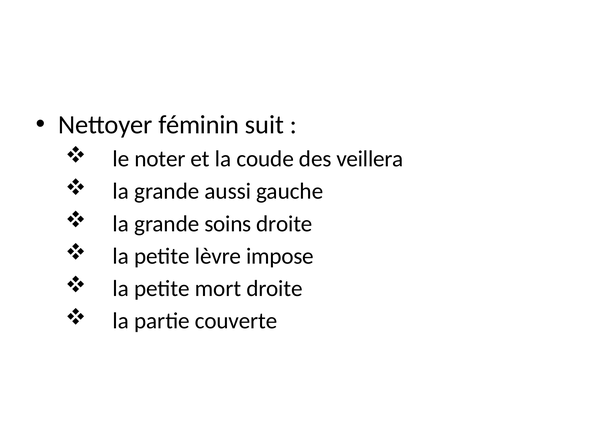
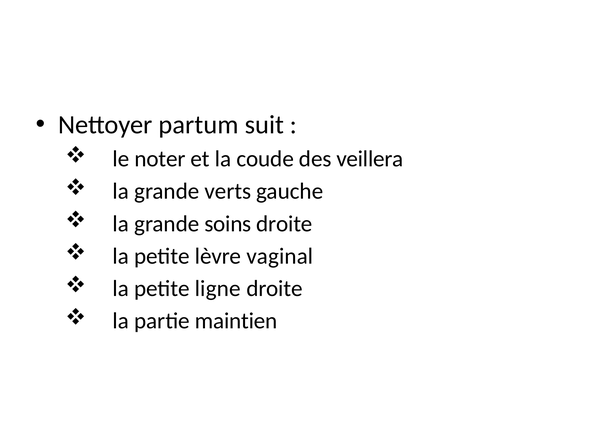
féminin: féminin -> partum (199, 125)
aussi: aussi -> verts (228, 191)
impose: impose -> vaginal (280, 256)
mort: mort -> ligne (218, 289)
couverte: couverte -> maintien (236, 321)
